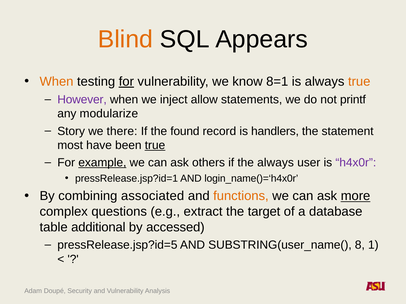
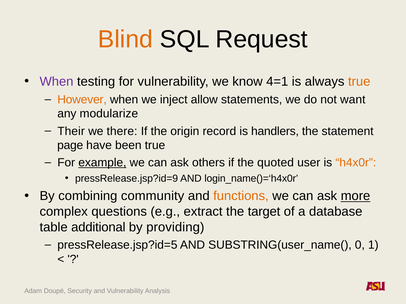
Appears: Appears -> Request (262, 39)
When colour: orange -> purple (57, 82)
for underline: present -> none (126, 82)
8=1: 8=1 -> 4=1 (277, 82)
However colour: purple -> orange (82, 100)
printf: printf -> want (353, 100)
Story: Story -> Their (71, 131)
found: found -> origin (185, 131)
most: most -> page (70, 146)
true underline: present -> none (155, 146)
the always: always -> quoted (276, 163)
h4x0r colour: purple -> orange (356, 163)
pressRelease.jsp?id=1: pressRelease.jsp?id=1 -> pressRelease.jsp?id=9 (127, 179)
associated: associated -> community (153, 196)
accessed: accessed -> providing (175, 227)
8: 8 -> 0 (360, 245)
